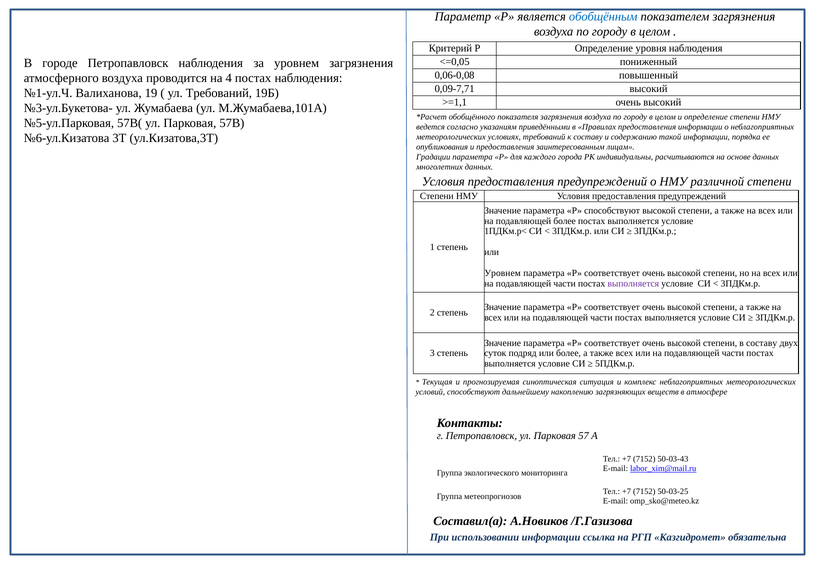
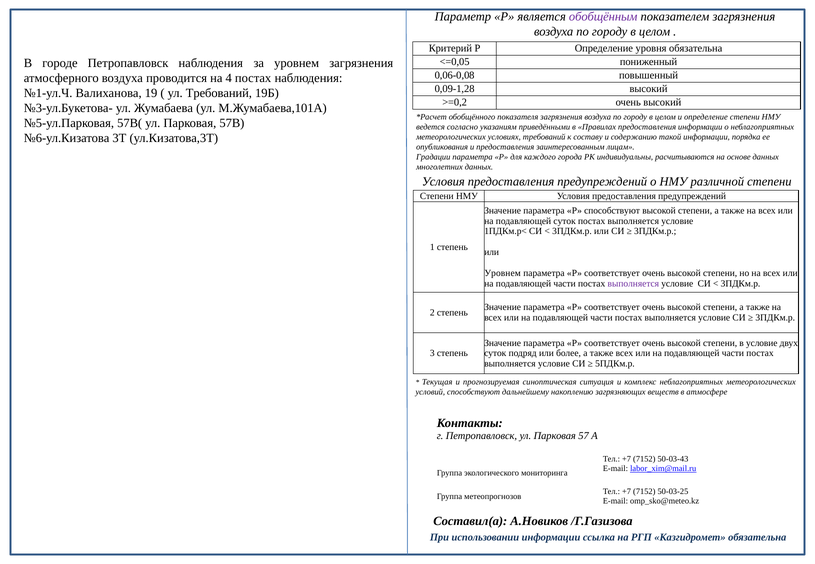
обобщённым colour: blue -> purple (603, 17)
уровня наблюдения: наблюдения -> обязательна (696, 48)
0,09-7,71: 0,09-7,71 -> 0,09-1,28 (455, 89)
>=1,1: >=1,1 -> >=0,2 (455, 102)
подавляющей более: более -> суток (565, 221)
в составу: составу -> условие (762, 343)
